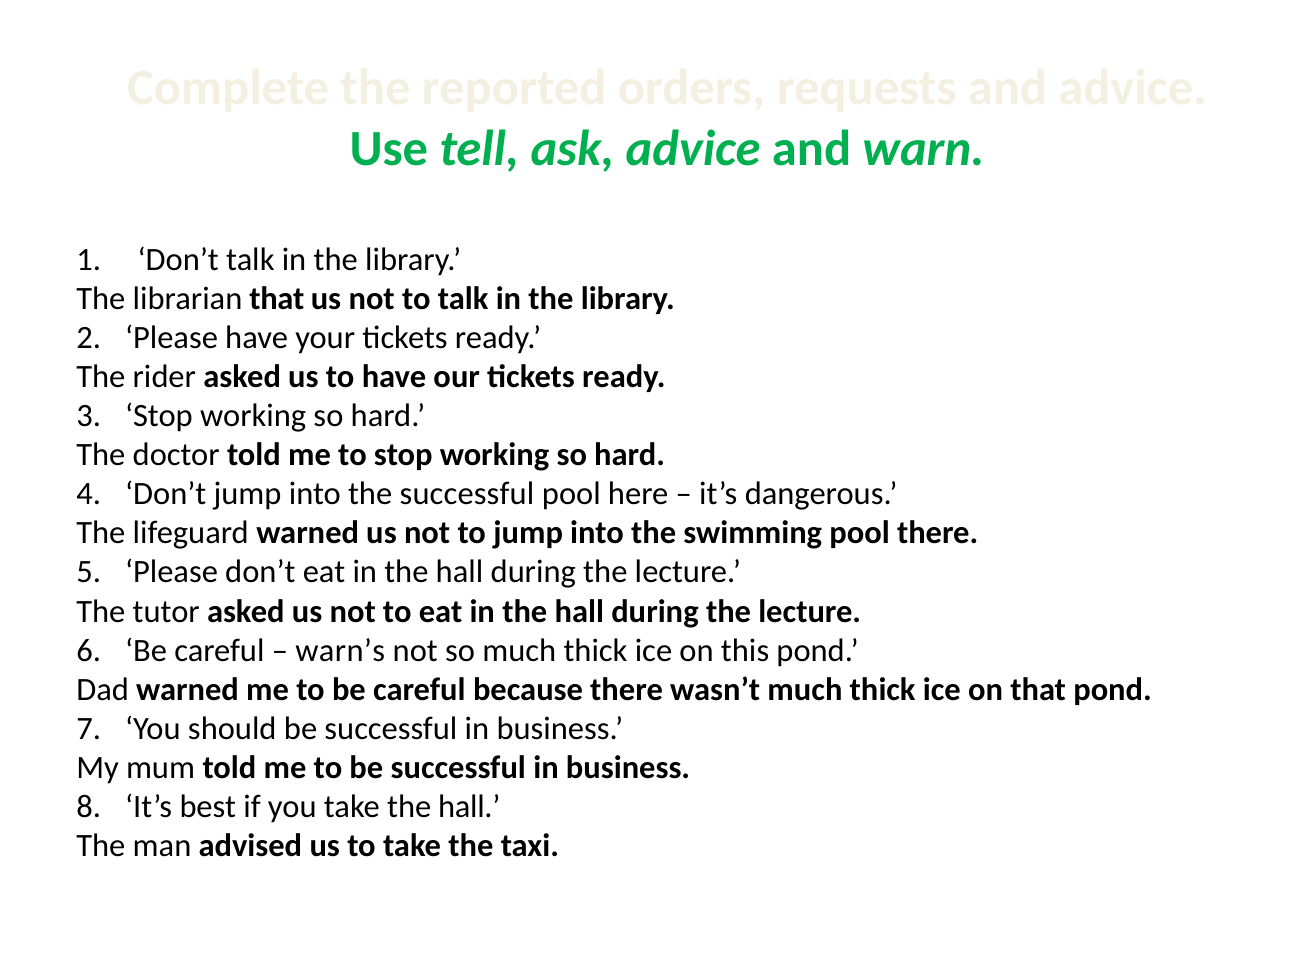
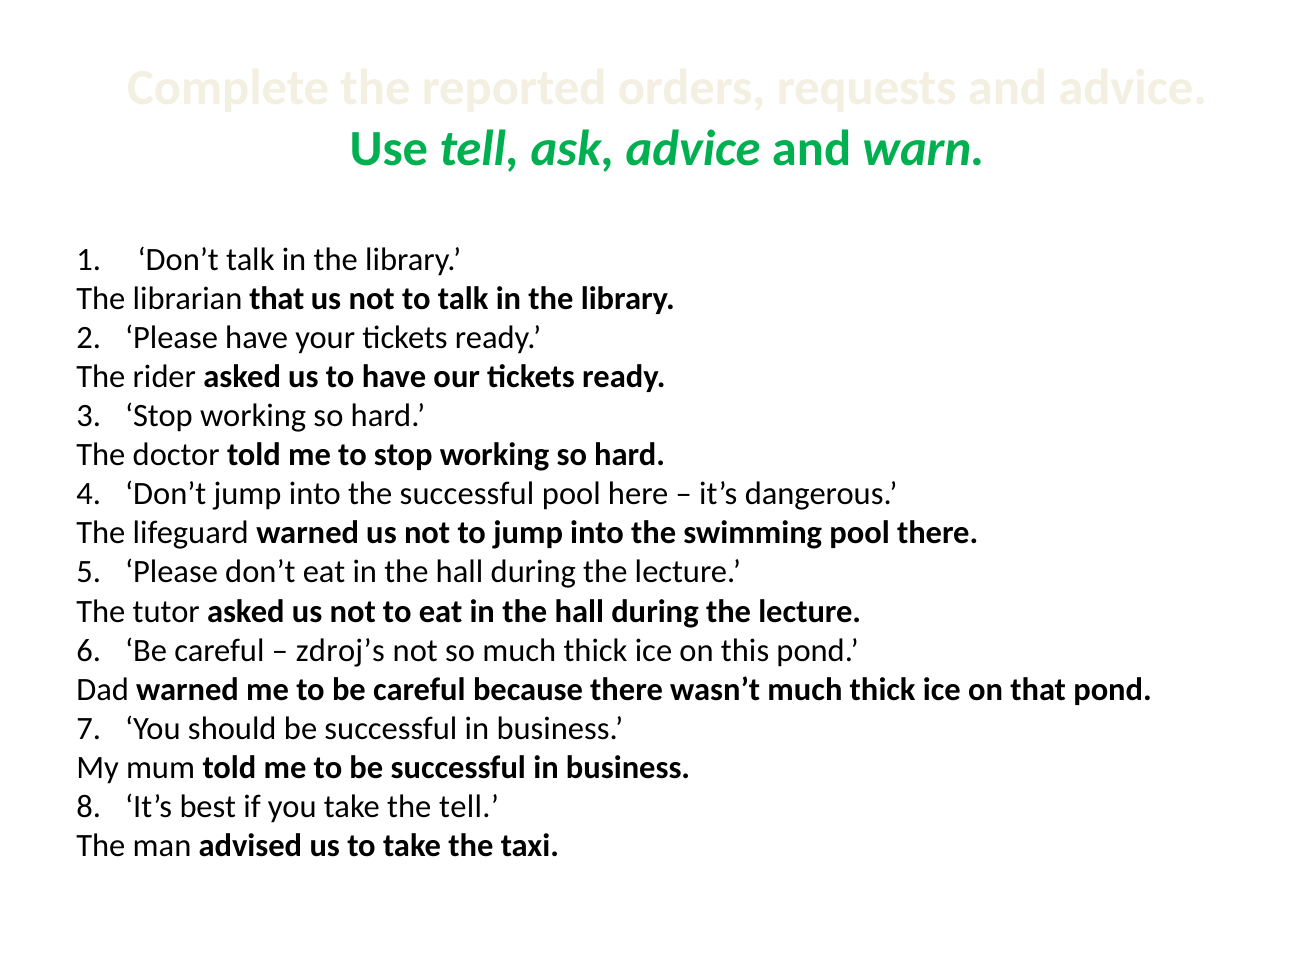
warn’s: warn’s -> zdroj’s (340, 650)
take the hall: hall -> tell (469, 806)
